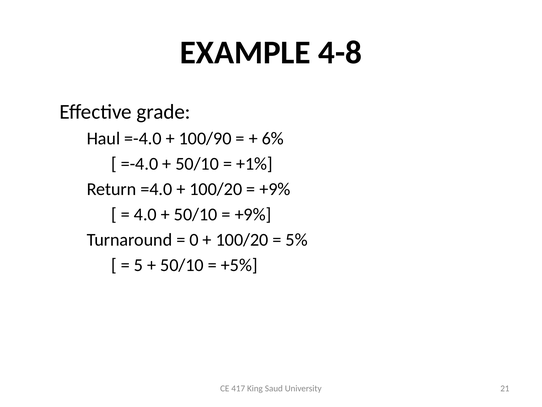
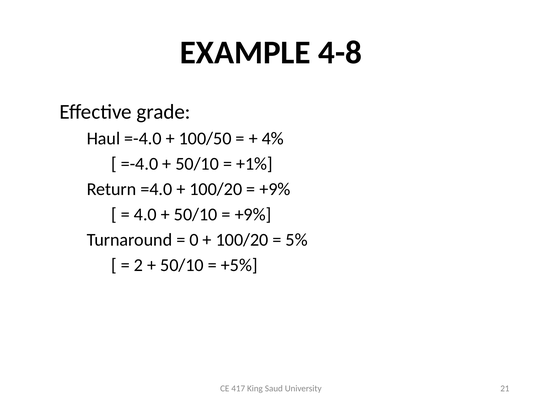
100/90: 100/90 -> 100/50 (205, 139)
6%: 6% -> 4% (273, 139)
5: 5 -> 2 (138, 265)
